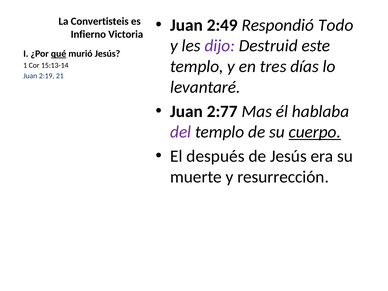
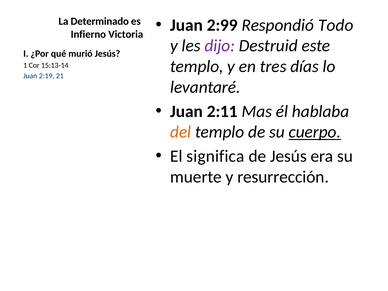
2:49: 2:49 -> 2:99 (222, 25)
Convertisteis: Convertisteis -> Determinado (100, 21)
qué underline: present -> none (59, 54)
2:77: 2:77 -> 2:11 (222, 111)
del colour: purple -> orange (181, 132)
después: después -> significa (215, 156)
